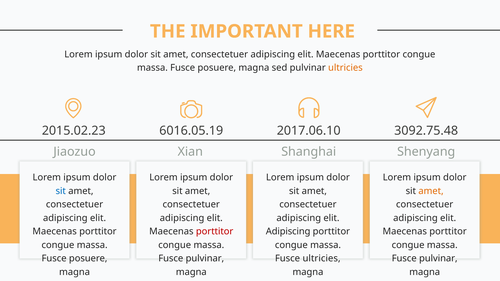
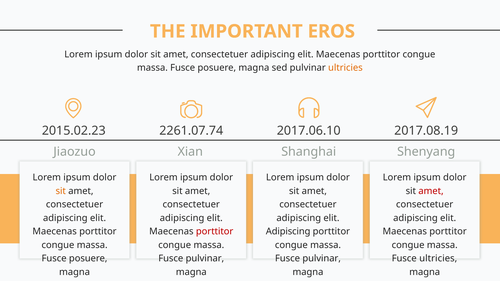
HERE: HERE -> EROS (331, 31)
6016.05.19: 6016.05.19 -> 2261.07.74 (191, 131)
3092.75.48: 3092.75.48 -> 2017.08.19 (426, 131)
sit colour: blue -> orange (61, 191)
amet colour: orange -> red (431, 191)
ultricies: ultricies -> pulvinar (322, 259)
pulvinar: pulvinar -> ultricies (438, 259)
